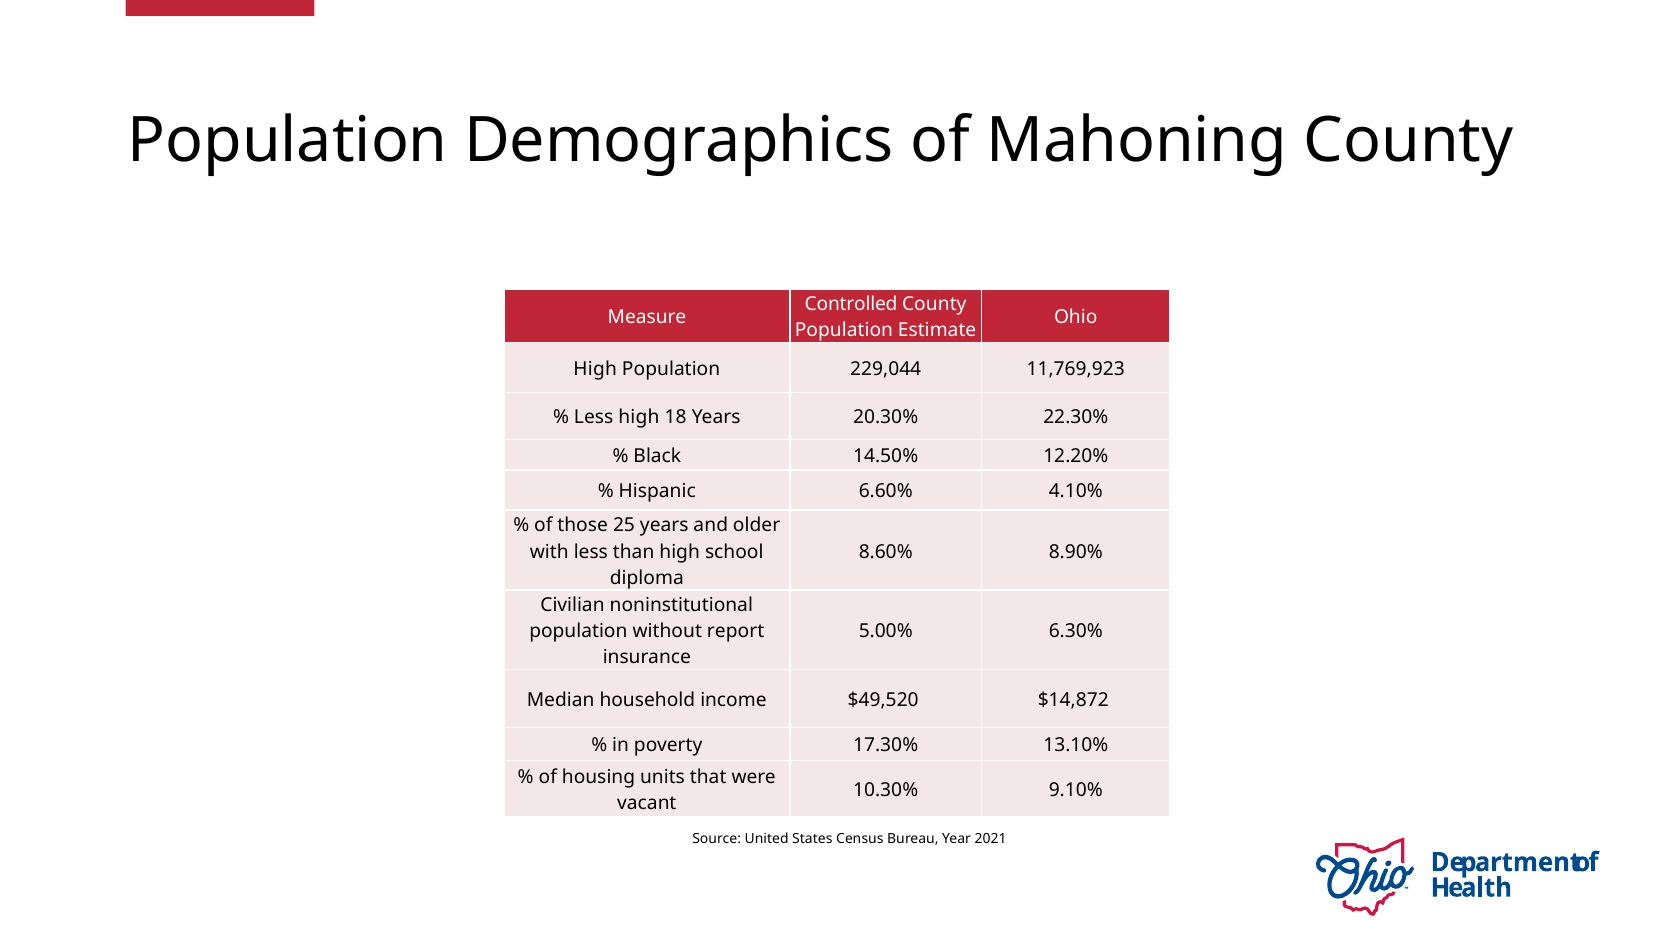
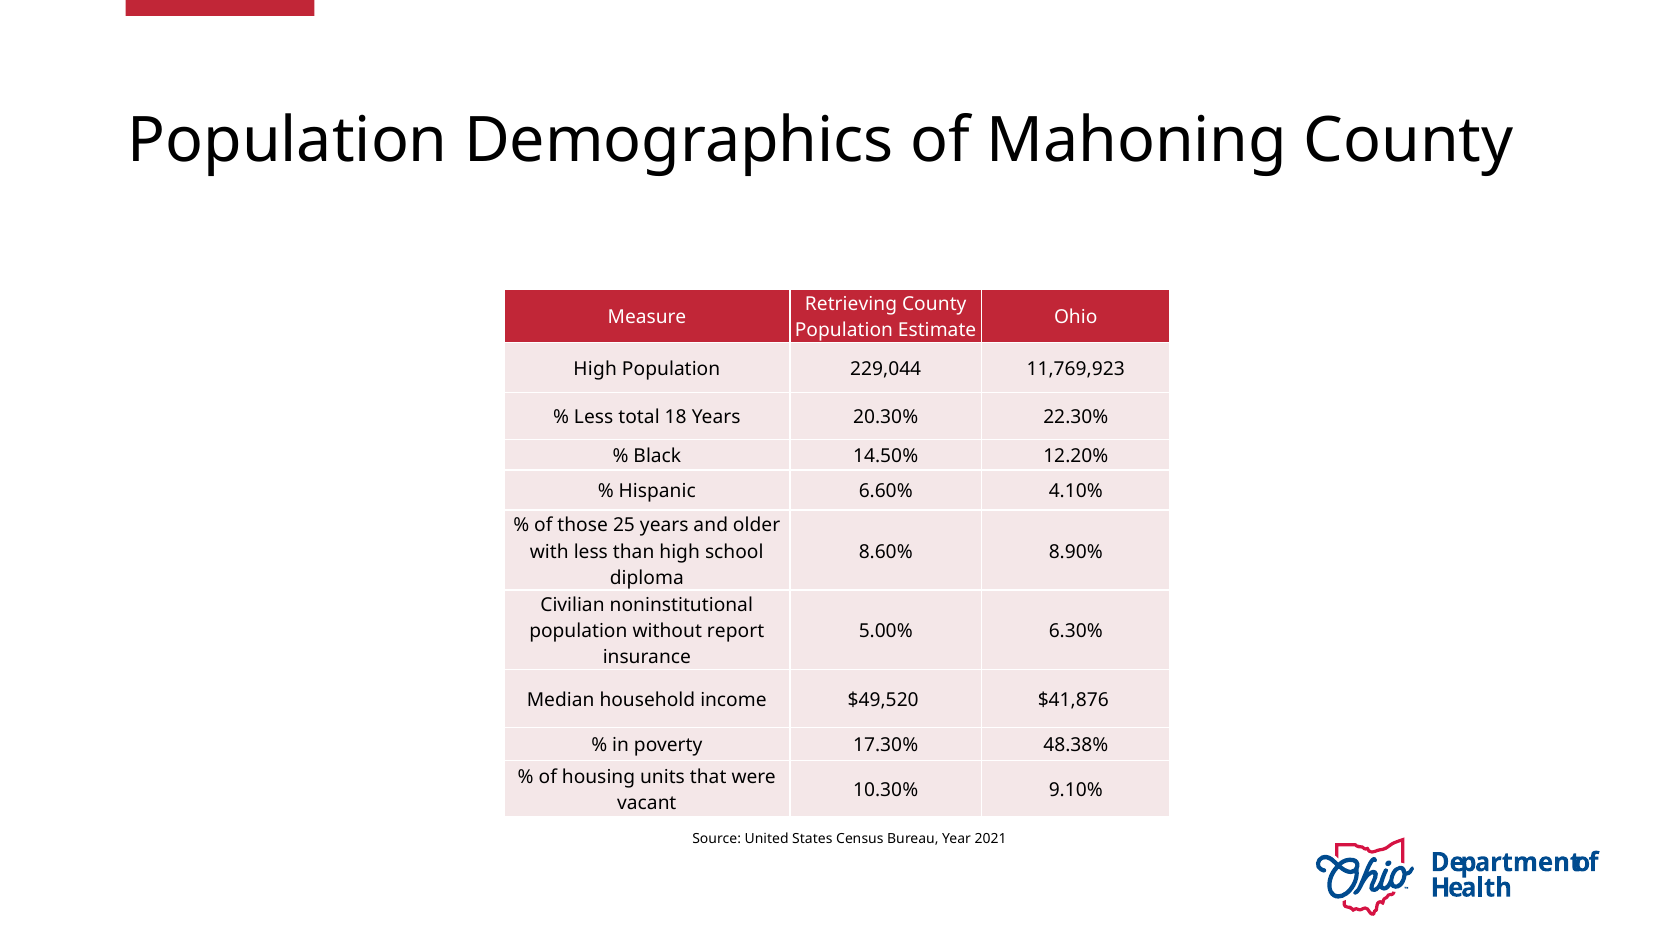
Controlled: Controlled -> Retrieving (851, 304)
Less high: high -> total (639, 417)
$14,872: $14,872 -> $41,876 (1073, 700)
13.10%: 13.10% -> 48.38% (1076, 745)
